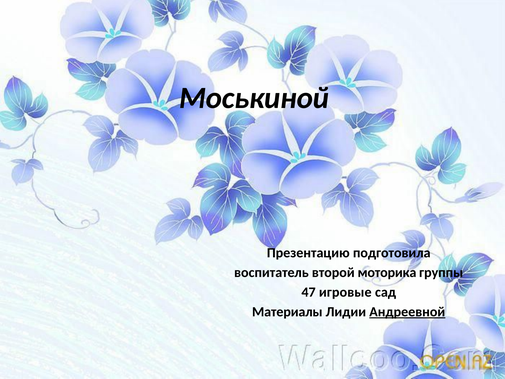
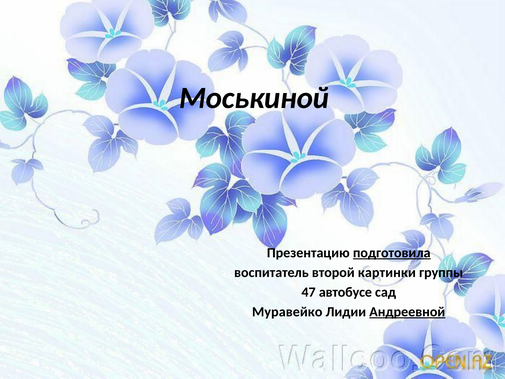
подготовила underline: none -> present (392, 253)
моторика: моторика -> картинки (387, 272)
игровые: игровые -> автобусе (345, 292)
Материалы: Материалы -> Муравейко (287, 312)
